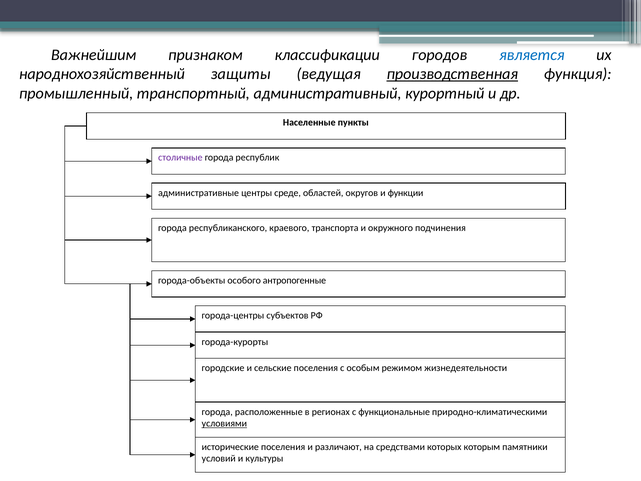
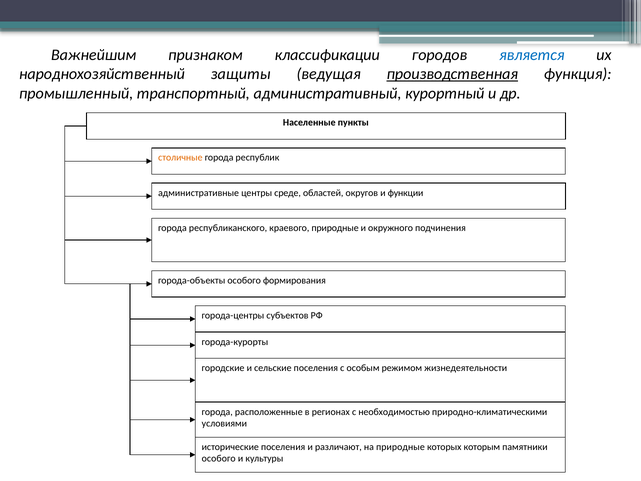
столичные colour: purple -> orange (180, 158)
краевого транспорта: транспорта -> природные (335, 228)
антропогенные: антропогенные -> формирования (294, 280)
функциональные: функциональные -> необходимостью (394, 412)
условиями underline: present -> none (224, 423)
на средствами: средствами -> природные (400, 447)
условий: условий -> особого (219, 459)
